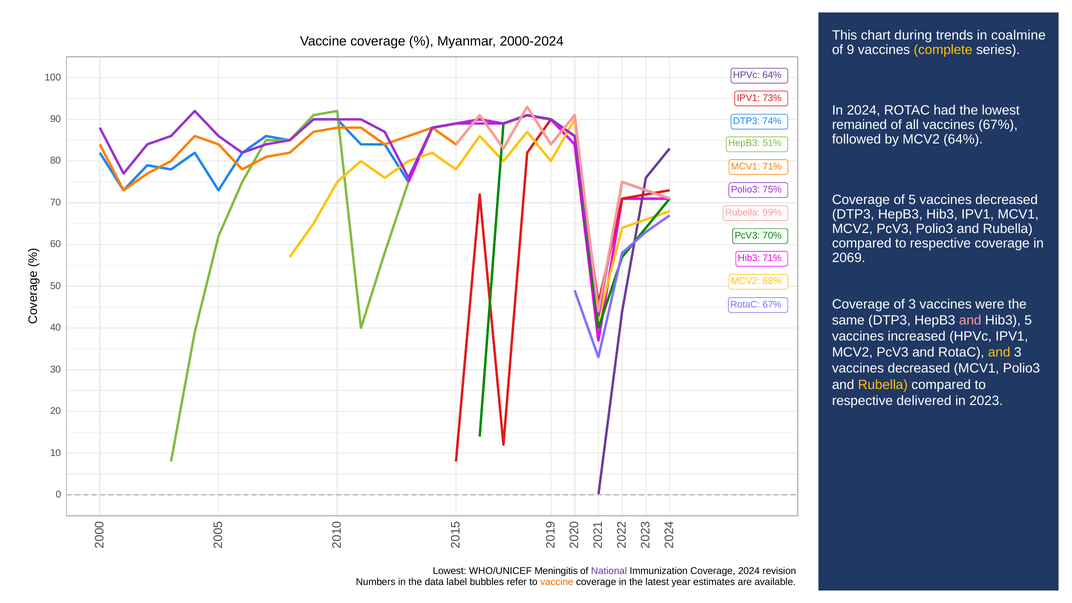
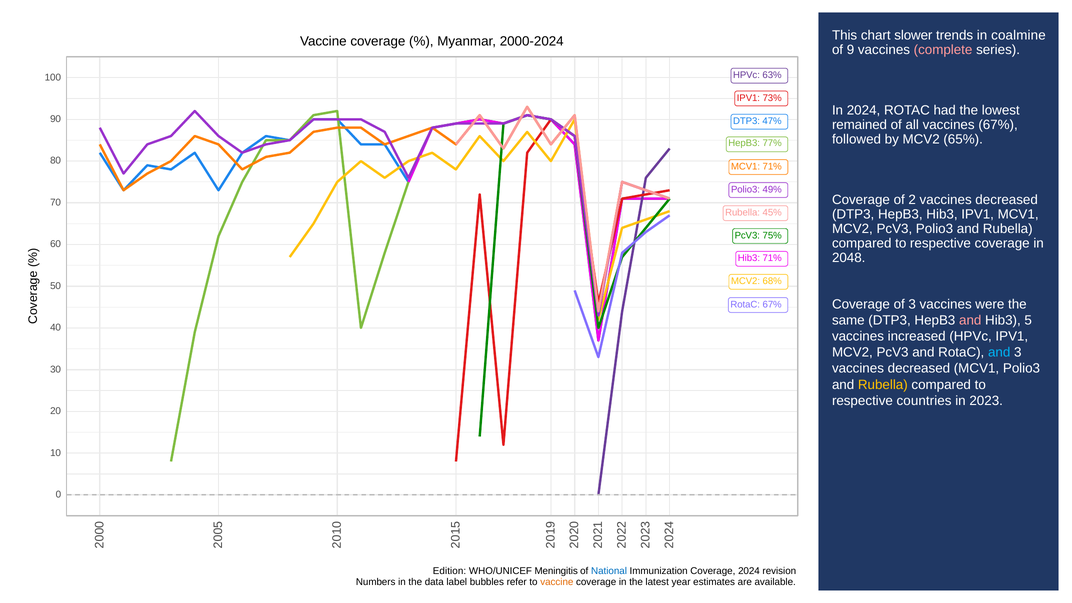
during: during -> slower (913, 35)
complete colour: yellow -> pink (943, 50)
HPVc 64%: 64% -> 63% (772, 75)
74%: 74% -> 47% (772, 121)
MCV2 64%: 64% -> 65% (963, 139)
51%: 51% -> 77% (772, 143)
75%: 75% -> 49% (772, 190)
of 5: 5 -> 2 (912, 200)
99%: 99% -> 45% (772, 213)
70%: 70% -> 75% (772, 236)
2069: 2069 -> 2048 (849, 258)
and colour: yellow -> light blue (999, 352)
delivered: delivered -> countries (924, 401)
Lowest: Lowest -> Edition (450, 571)
National colour: purple -> blue (609, 571)
